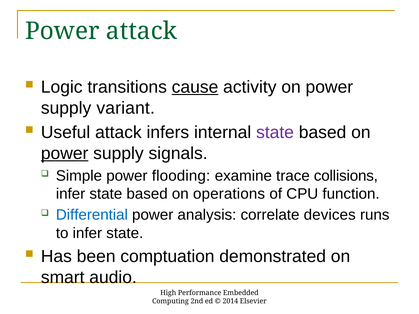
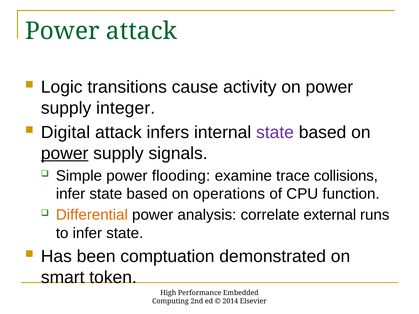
cause underline: present -> none (195, 87)
variant: variant -> integer (126, 108)
Useful: Useful -> Digital (66, 133)
Differential colour: blue -> orange (92, 215)
devices: devices -> external (330, 215)
audio: audio -> token (113, 277)
